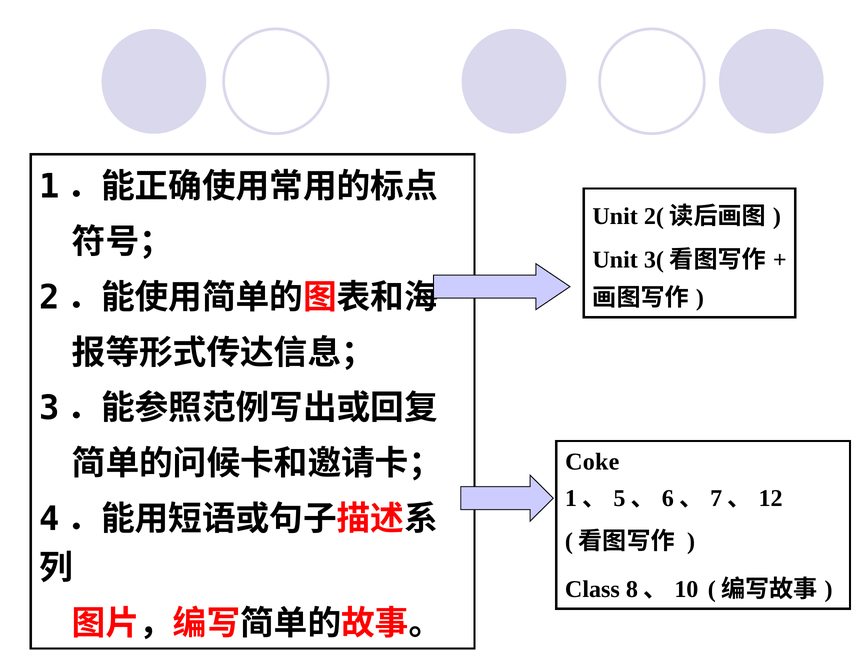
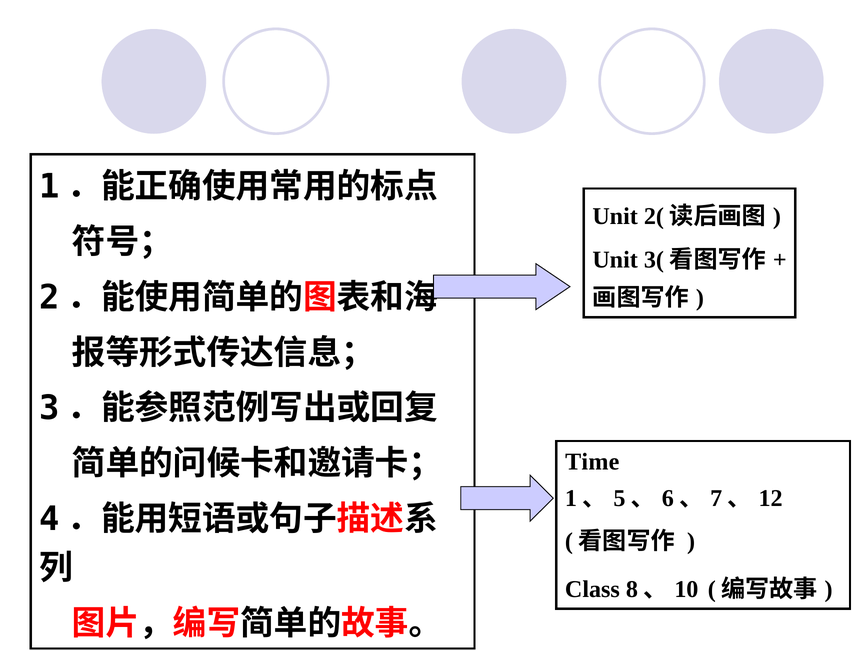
Coke: Coke -> Time (592, 462)
